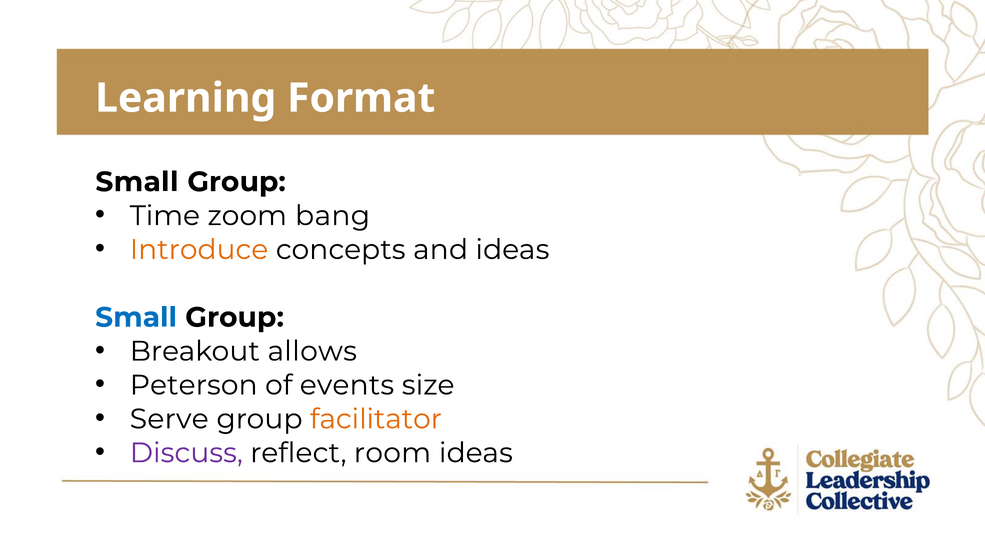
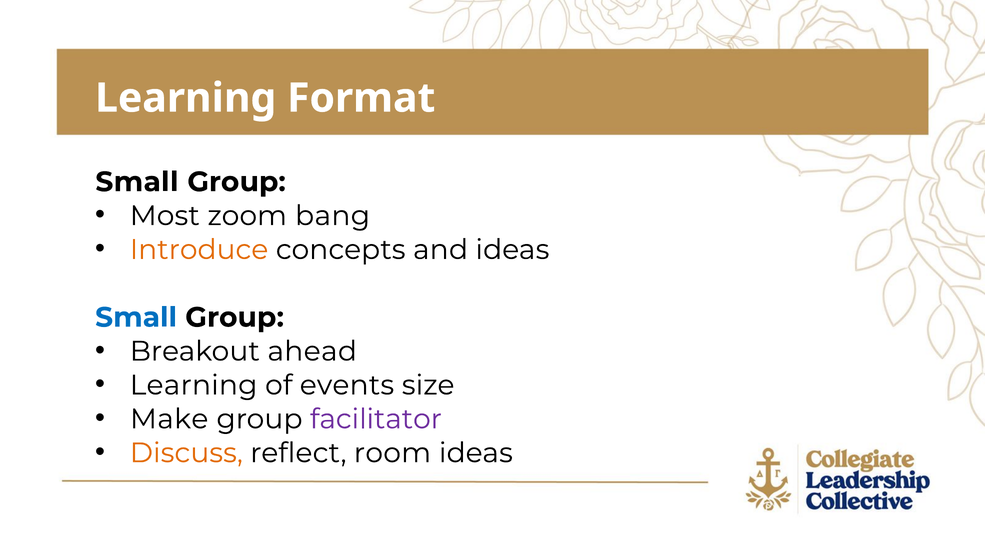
Time: Time -> Most (165, 216)
allows: allows -> ahead (312, 351)
Peterson: Peterson -> Learning (194, 385)
Serve: Serve -> Make (169, 419)
facilitator colour: orange -> purple (376, 419)
Discuss colour: purple -> orange (186, 453)
